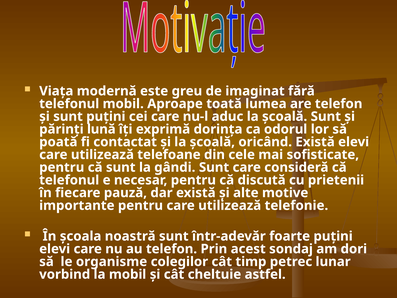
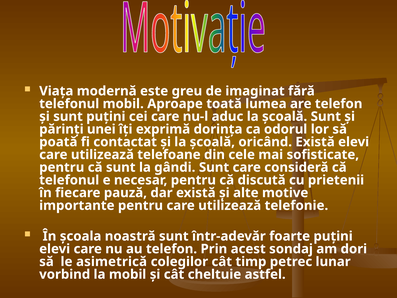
lună: lună -> unei (101, 129)
organisme: organisme -> asimetrică (112, 261)
